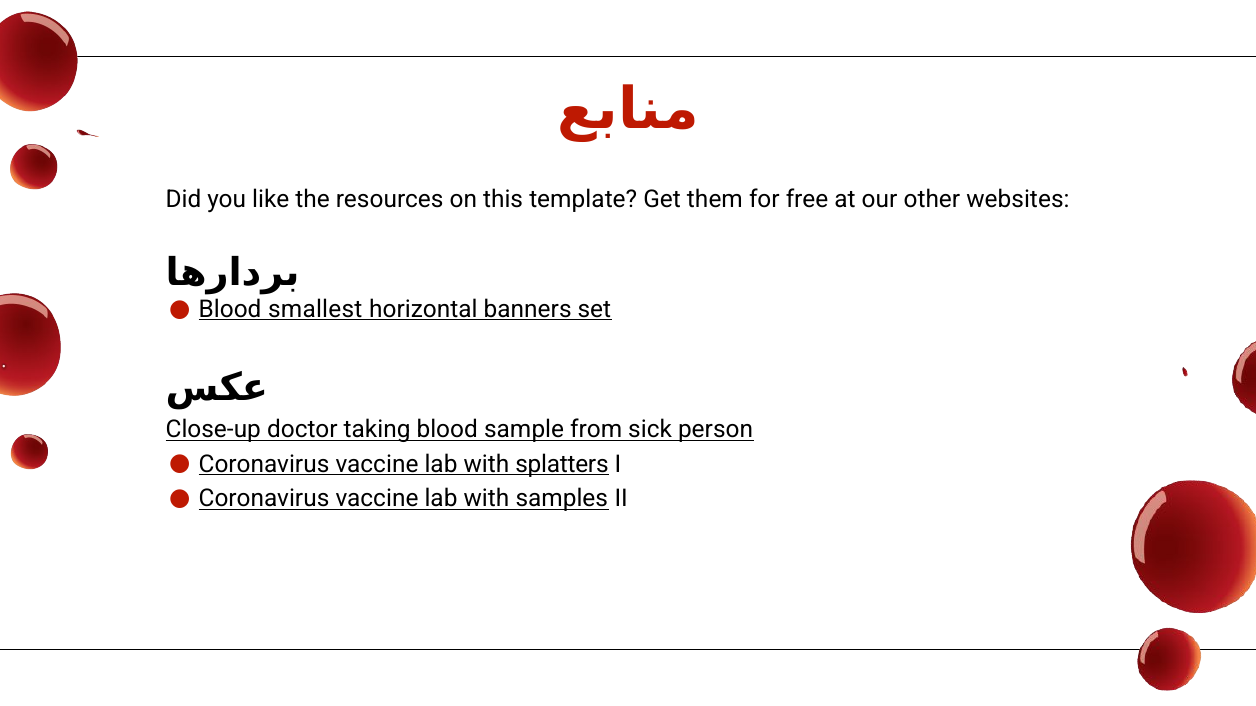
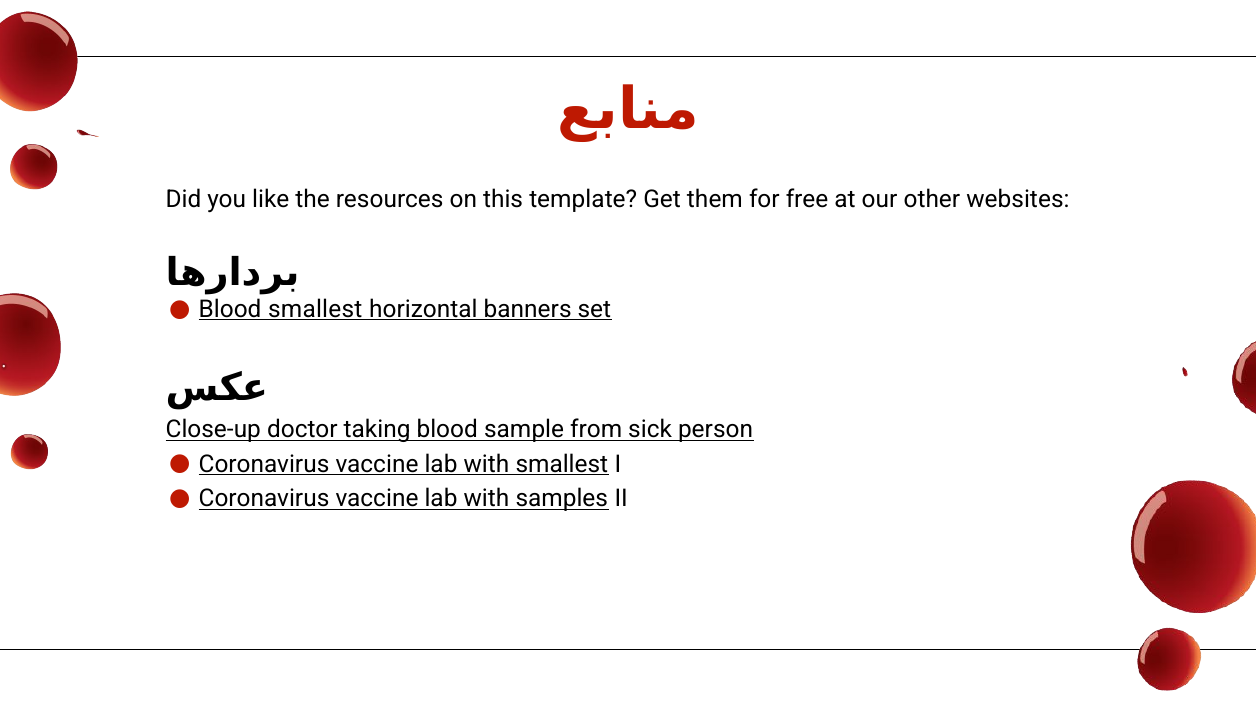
with splatters: splatters -> smallest (562, 465)
